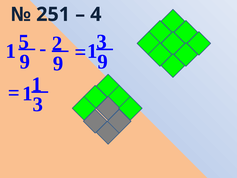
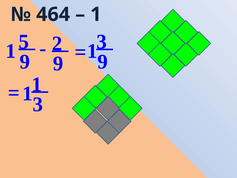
251: 251 -> 464 (53, 14)
4: 4 -> 1 (96, 14)
